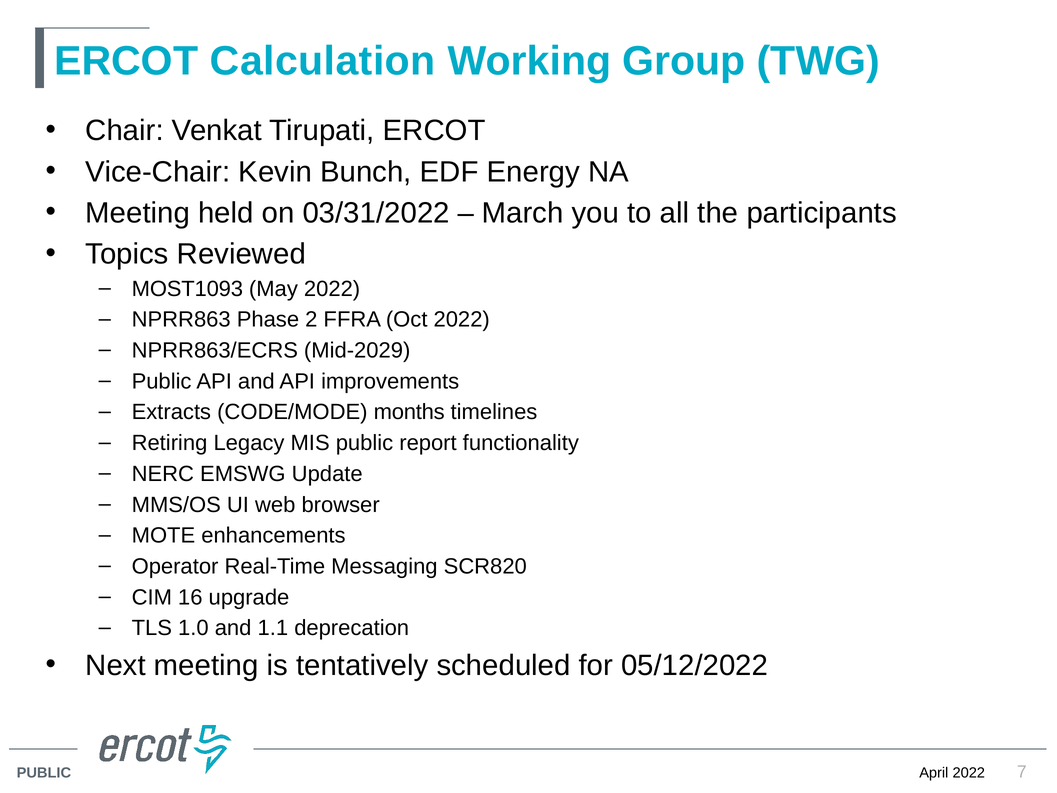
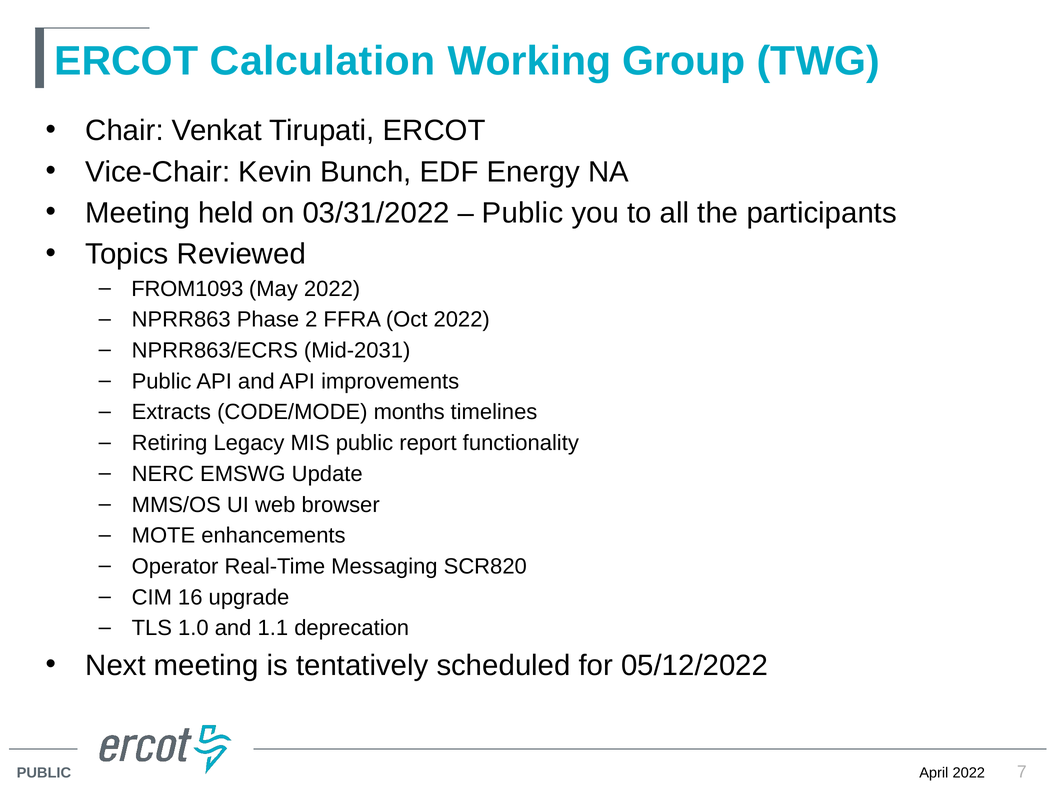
March: March -> Public (523, 213)
MOST1093: MOST1093 -> FROM1093 (187, 289)
Mid-2029: Mid-2029 -> Mid-2031 (357, 350)
